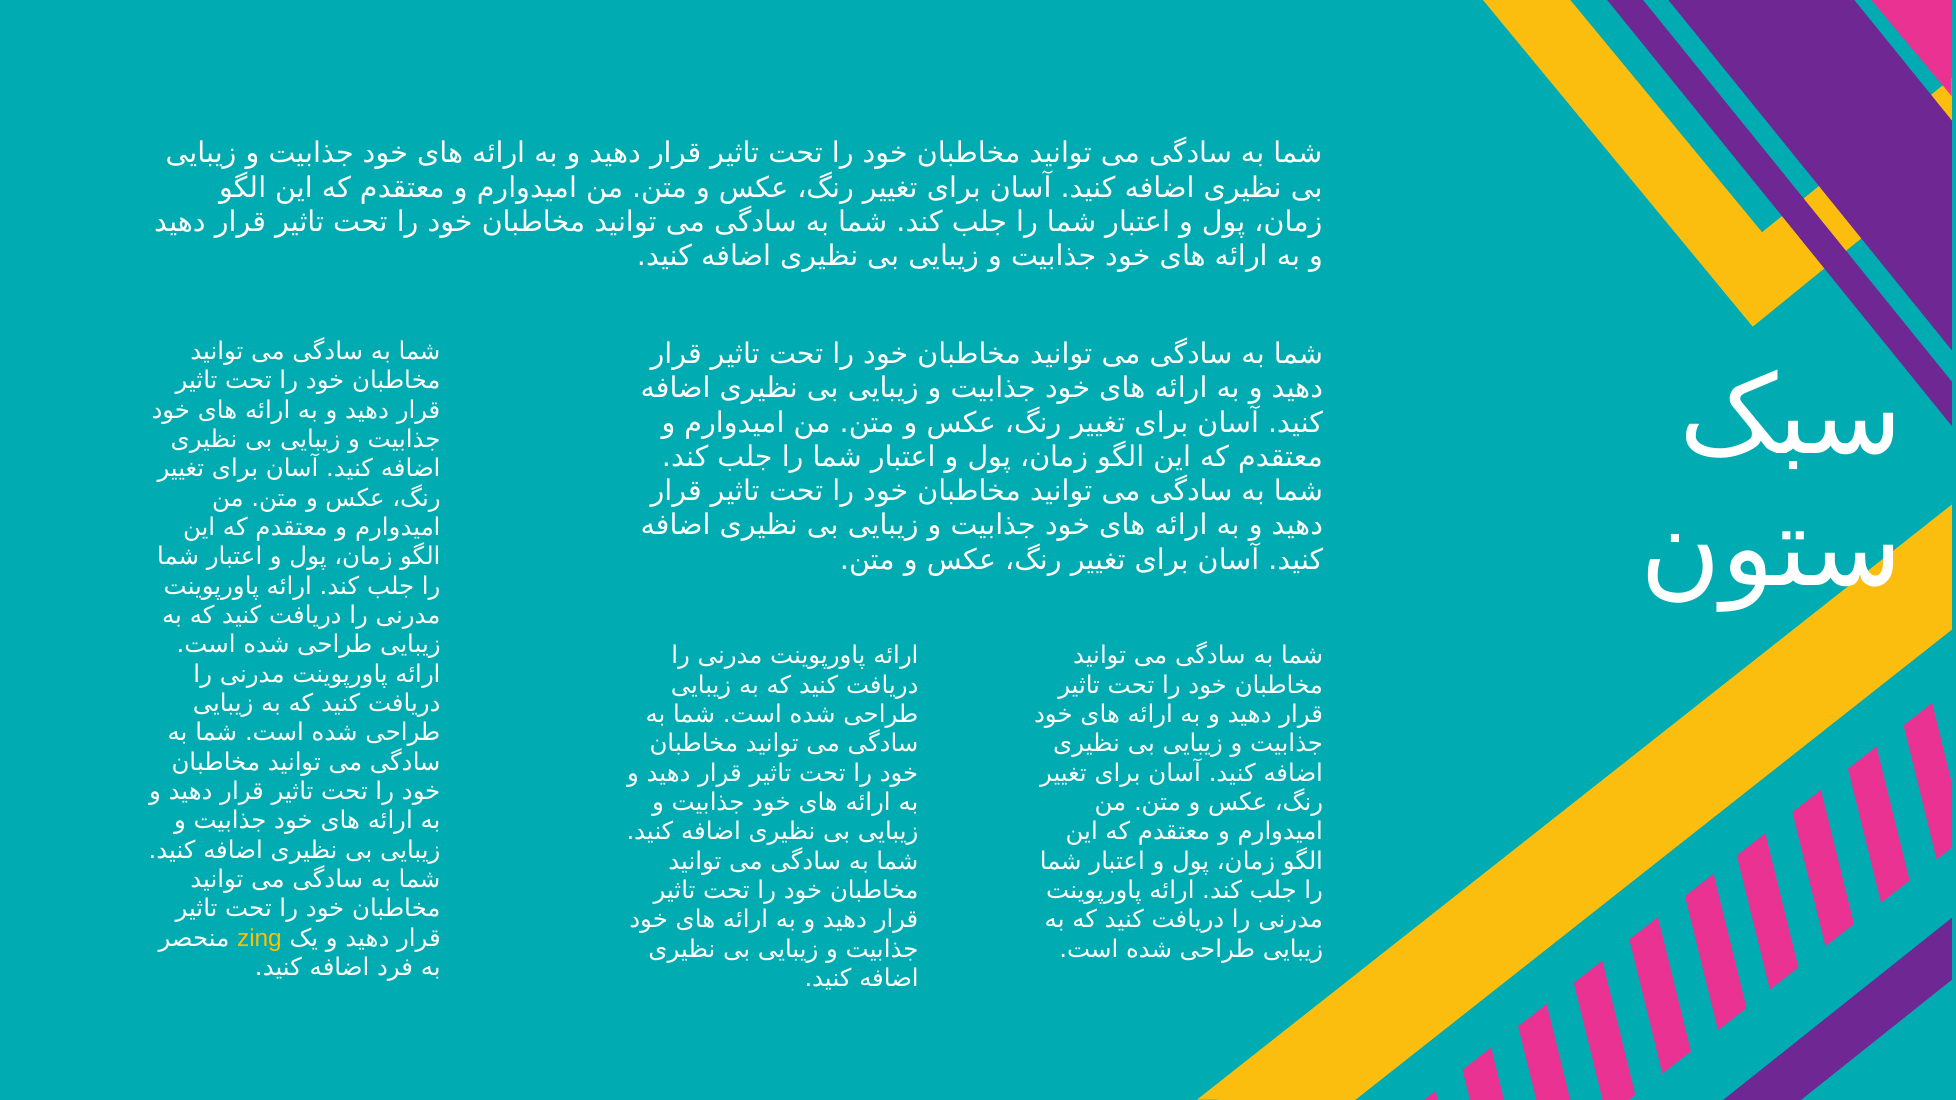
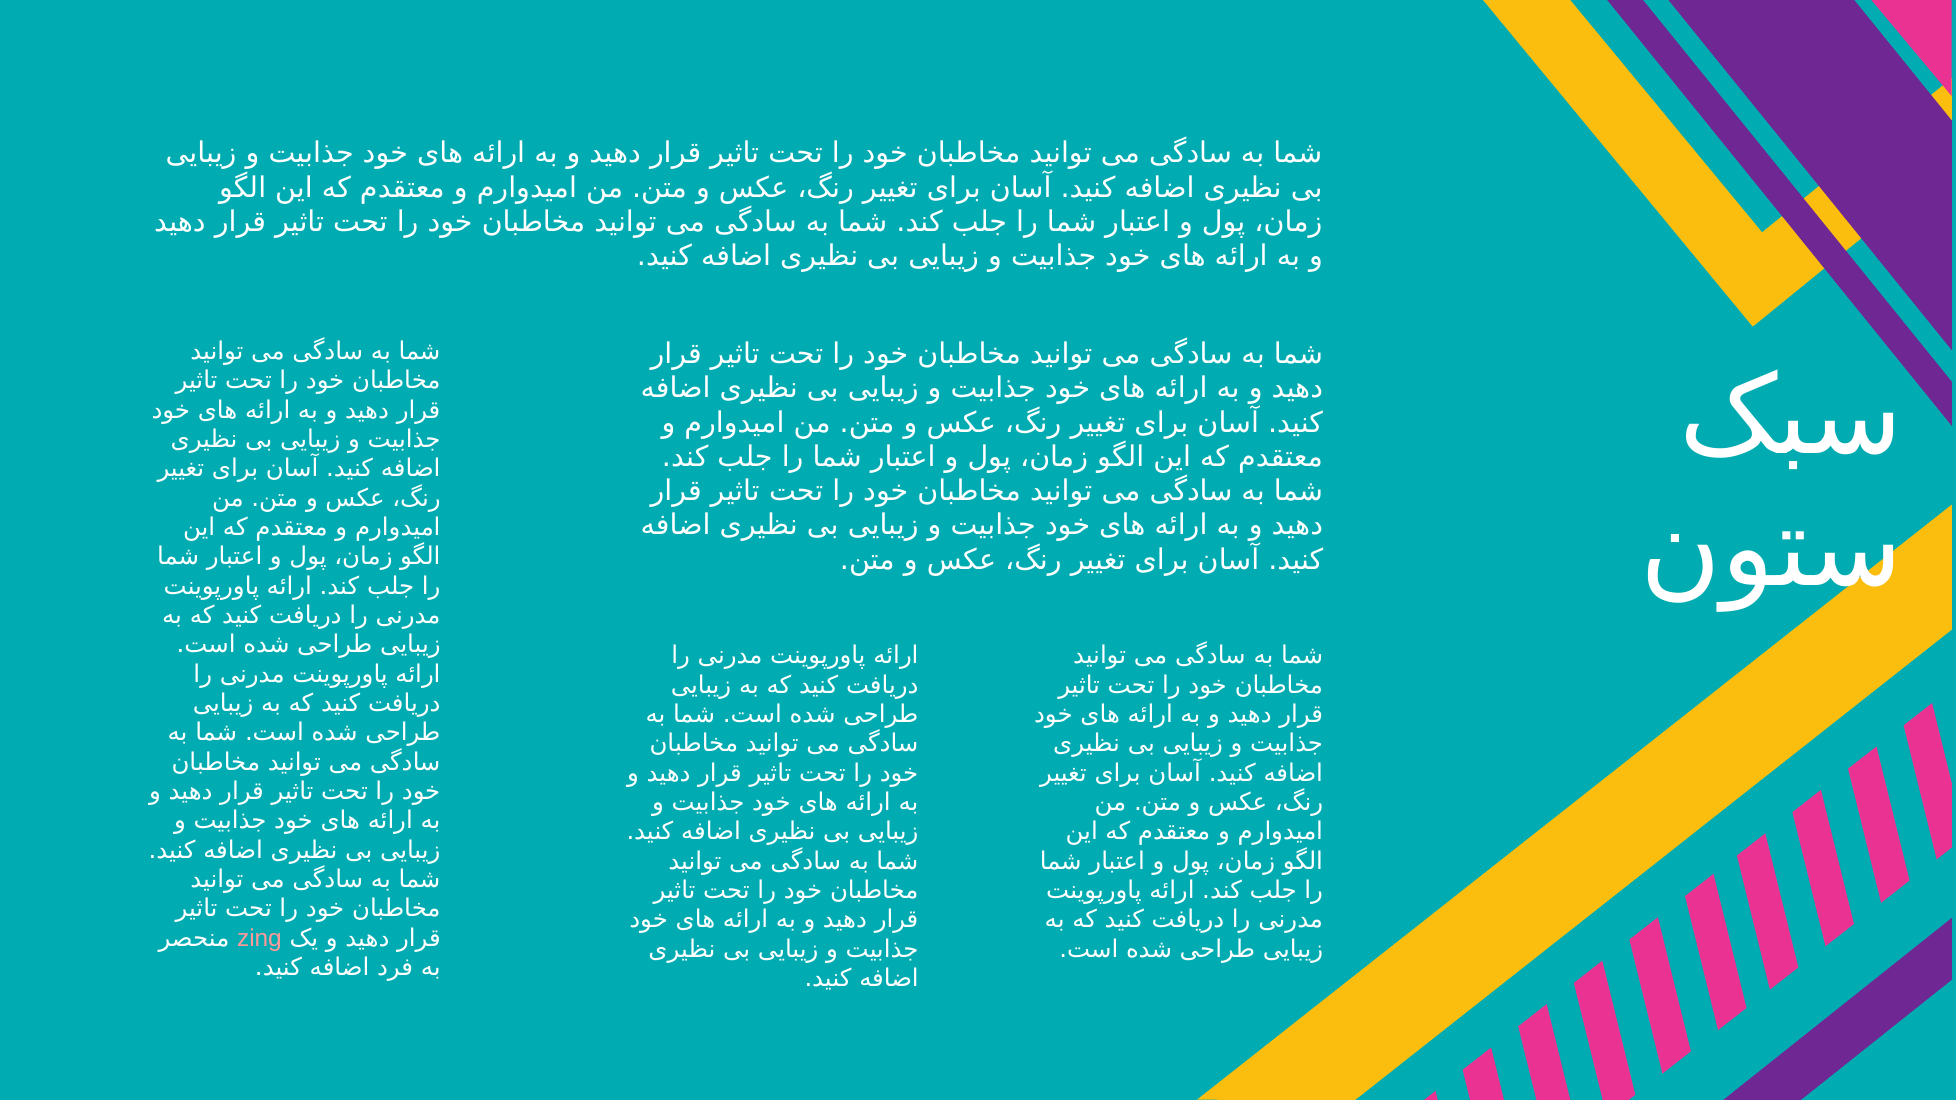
zing colour: yellow -> pink (259, 938)
